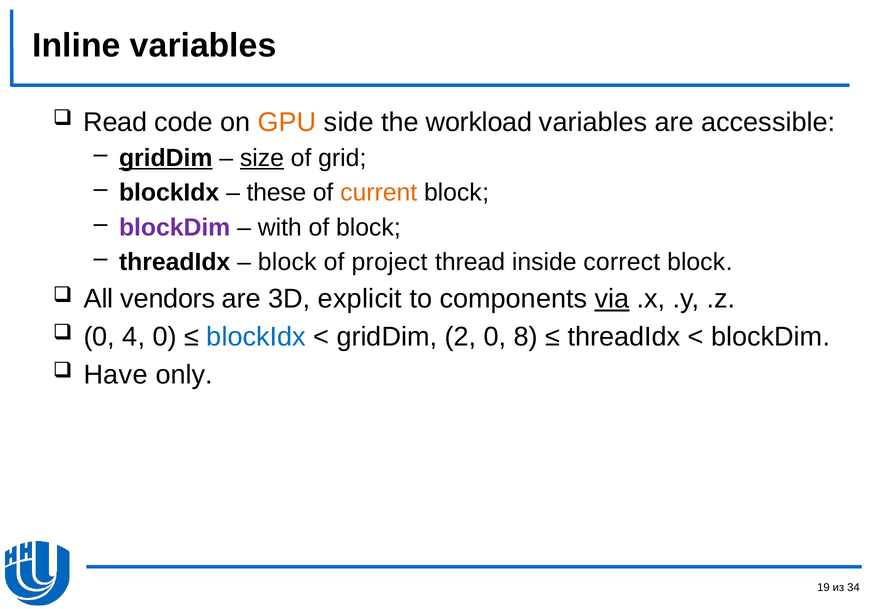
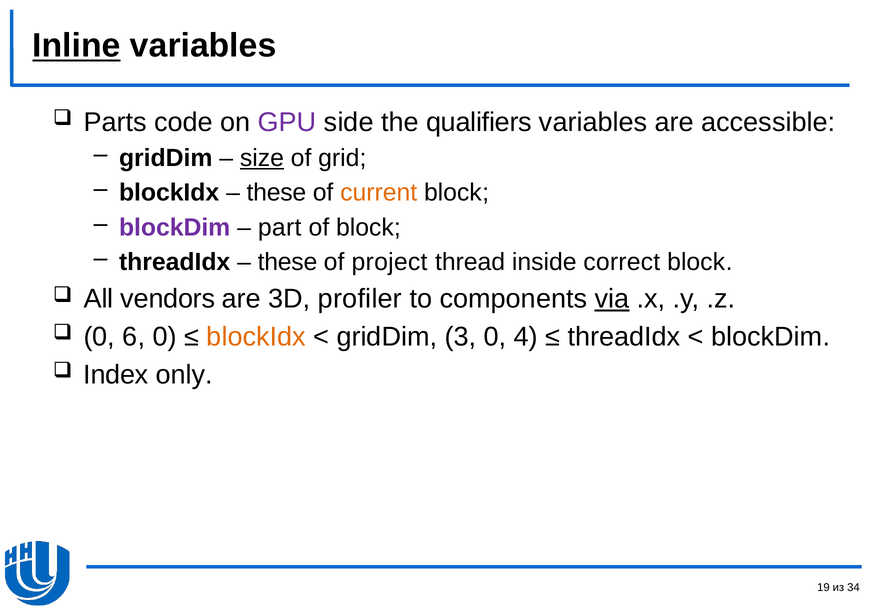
Inline underline: none -> present (76, 46)
Read: Read -> Parts (115, 122)
GPU colour: orange -> purple (287, 122)
workload: workload -> qualifiers (479, 122)
gridDim underline: present -> none (166, 158)
with: with -> part (280, 227)
block: block -> these (287, 262)
explicit: explicit -> profiler (360, 299)
4: 4 -> 6 (134, 337)
blockIdx colour: blue -> orange (256, 337)
2: 2 -> 3 (460, 337)
8: 8 -> 4 (526, 337)
Have: Have -> Index (116, 374)
